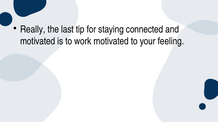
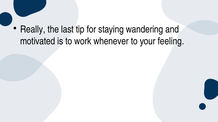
connected: connected -> wandering (145, 30)
work motivated: motivated -> whenever (111, 41)
